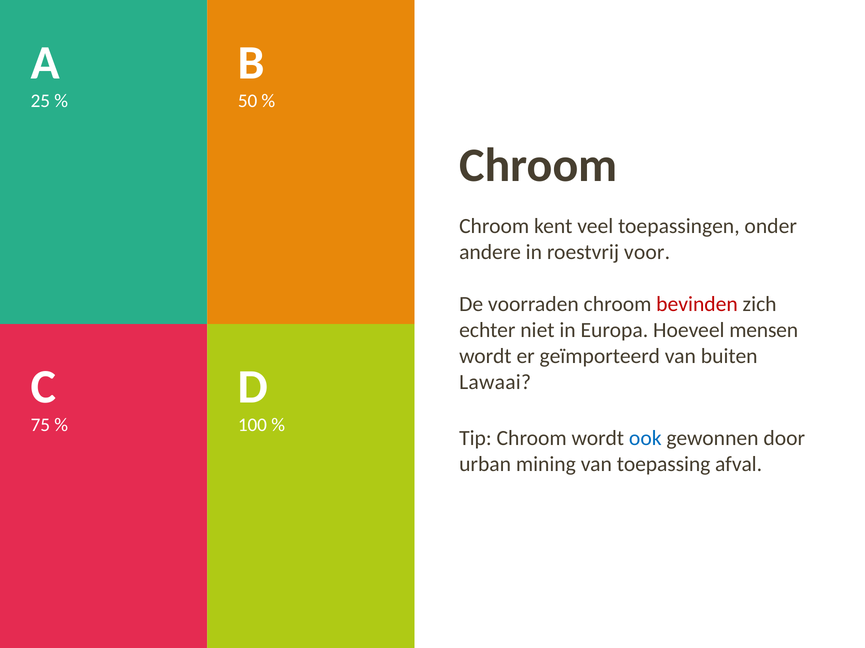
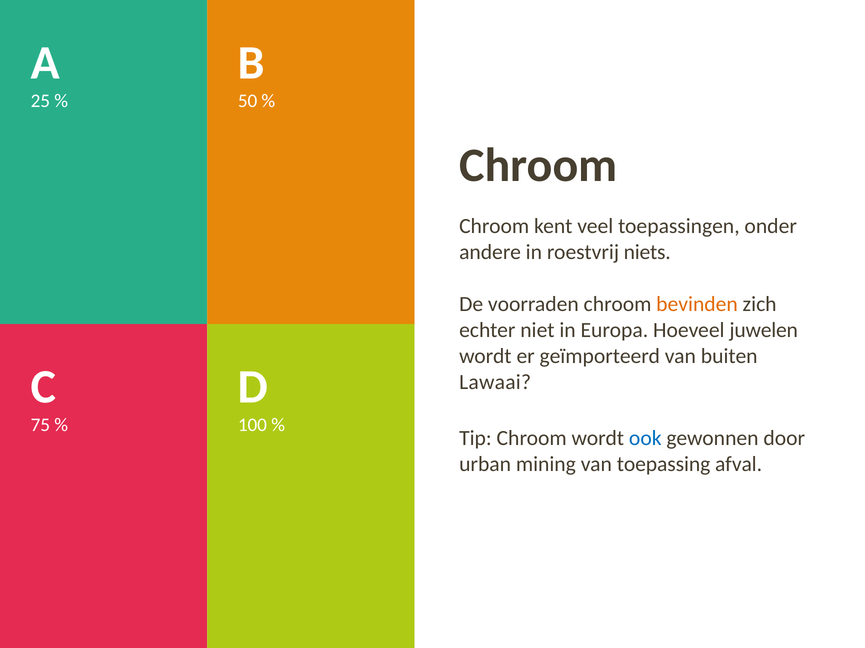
voor: voor -> niets (647, 253)
bevinden colour: red -> orange (697, 304)
mensen: mensen -> juwelen (764, 330)
